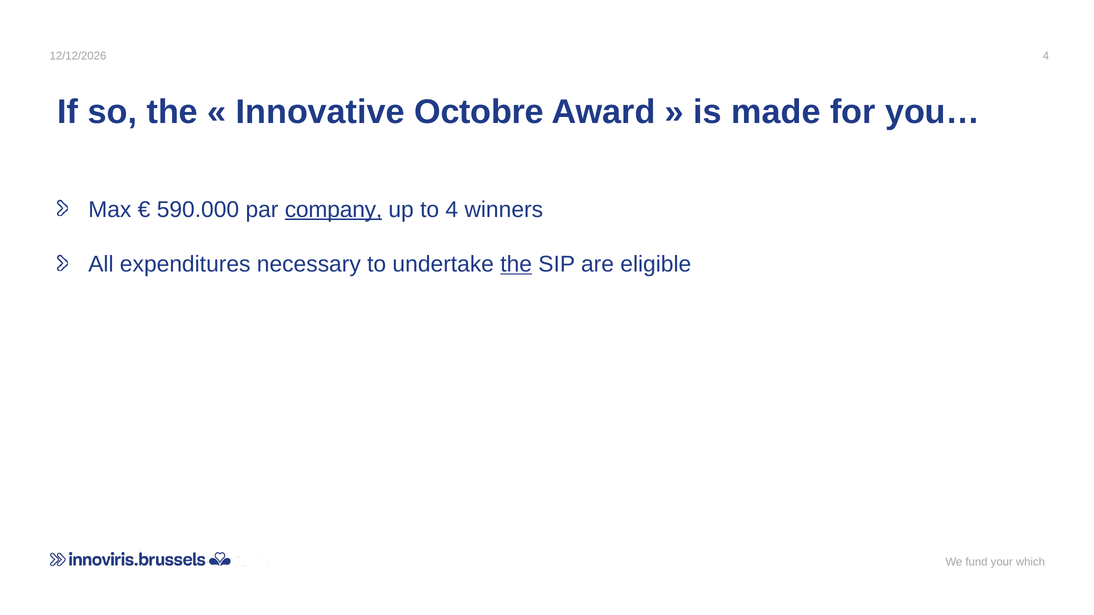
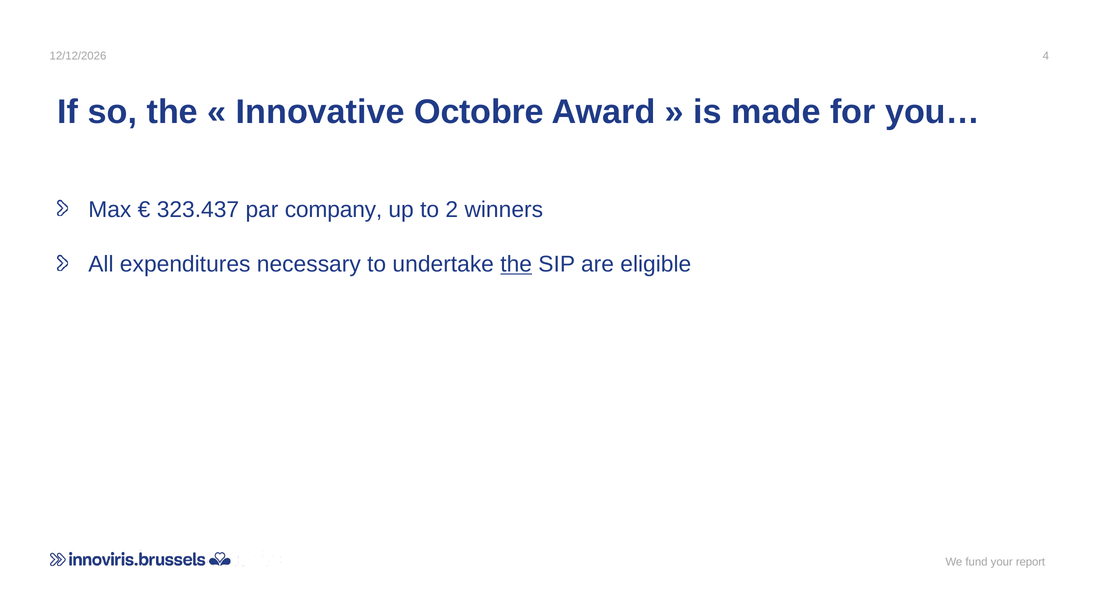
590.000: 590.000 -> 323.437 (198, 210)
company underline: present -> none (334, 210)
to 4: 4 -> 2 (452, 210)
which: which -> report (1031, 562)
